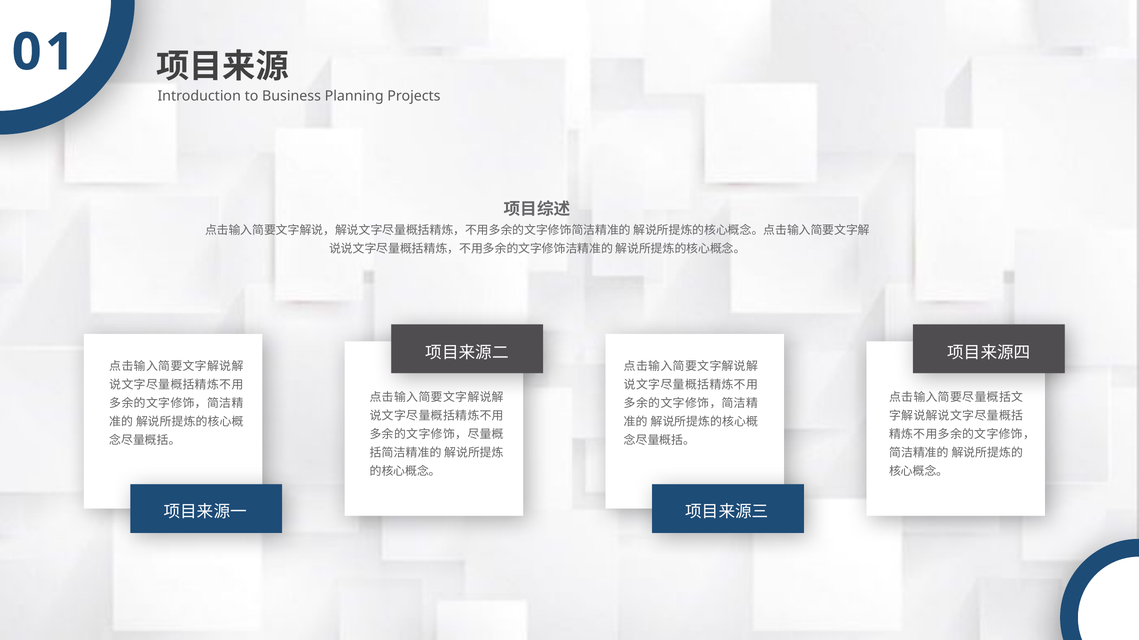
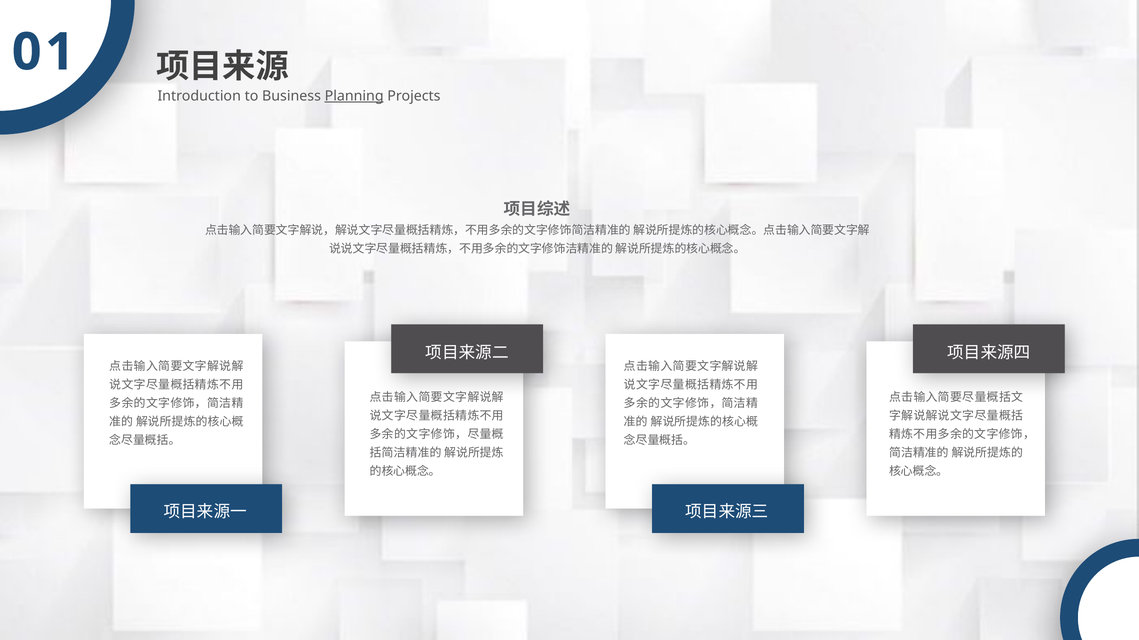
Planning underline: none -> present (354, 96)
